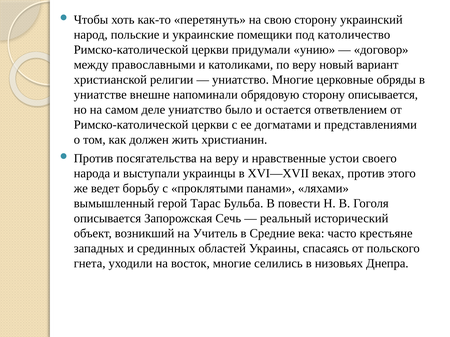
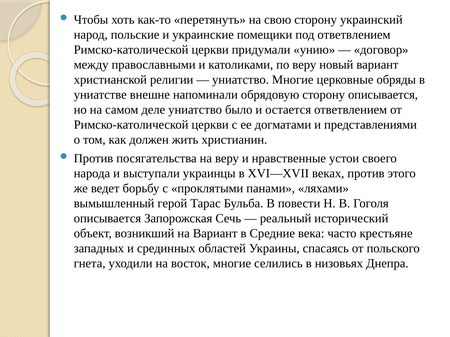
под католичество: католичество -> ответвлением (354, 35)
на Учитель: Учитель -> Вариант (215, 234)
